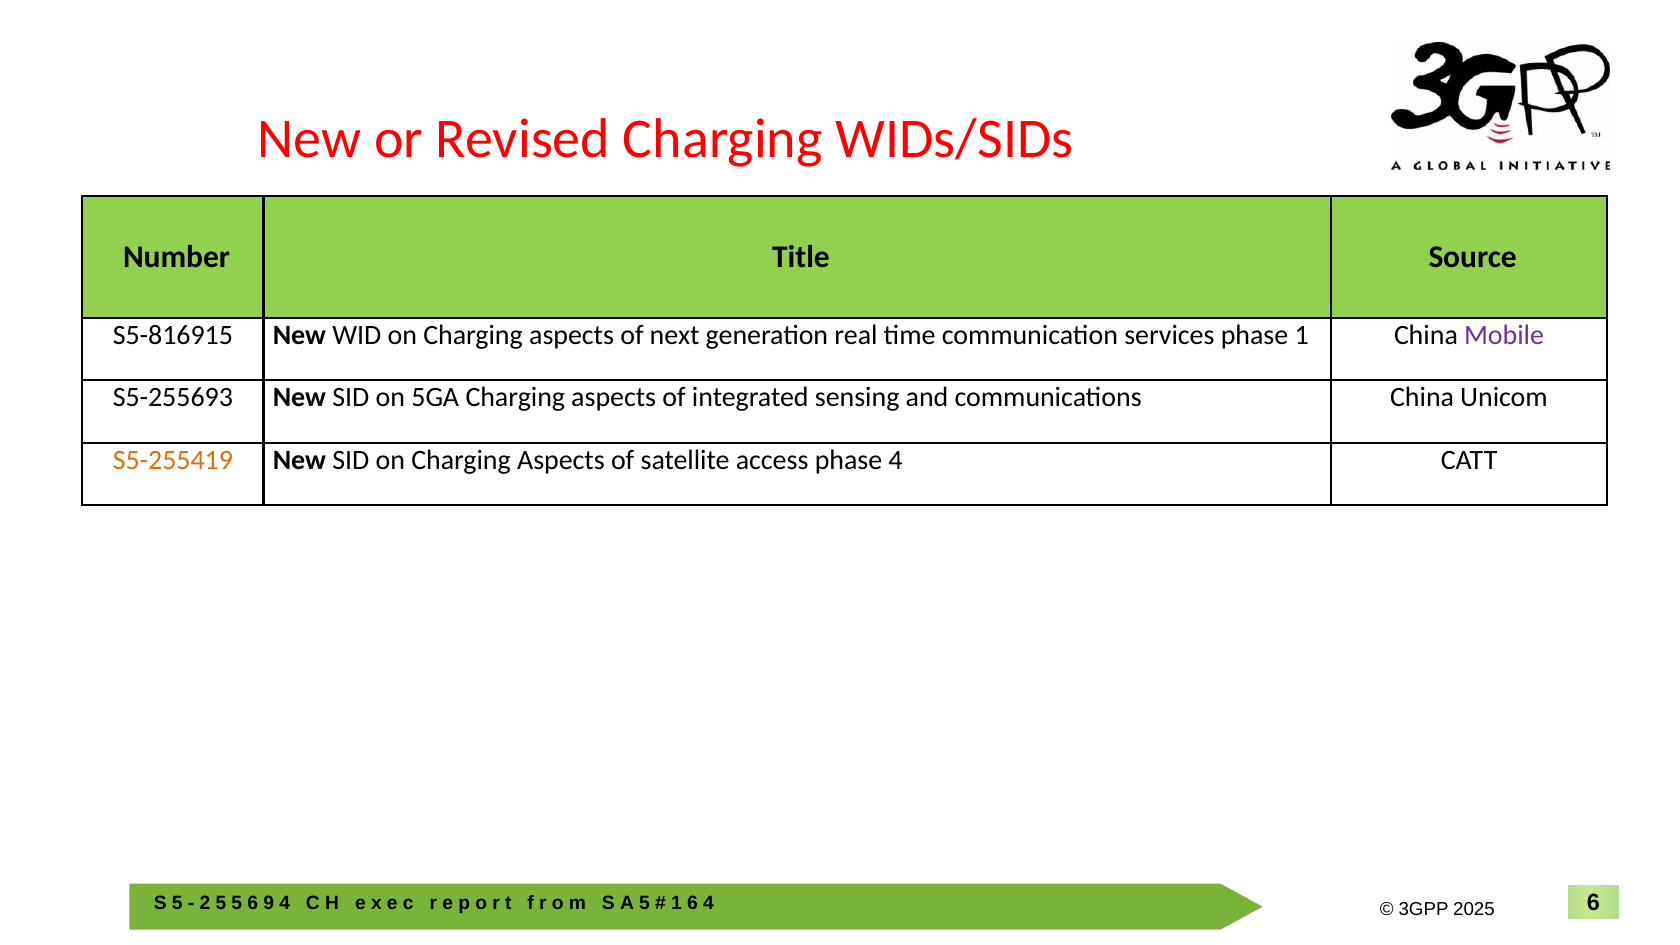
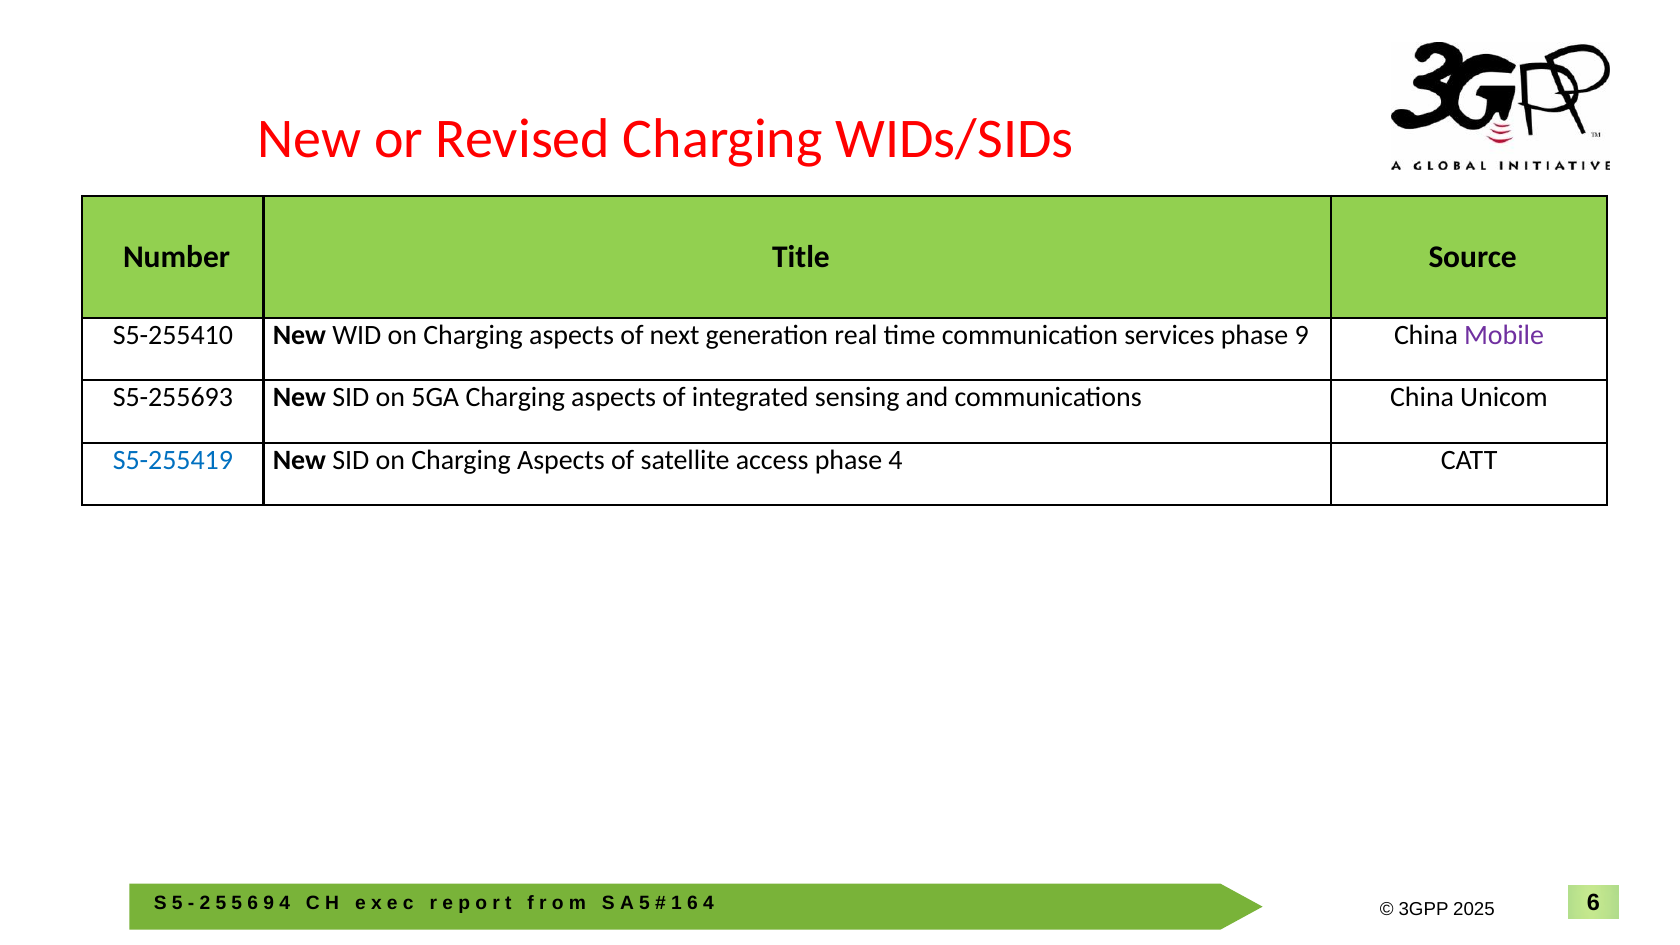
S5-816915: S5-816915 -> S5-255410 (173, 335)
phase 1: 1 -> 9 (1302, 335)
S5-255419 colour: orange -> blue (173, 460)
